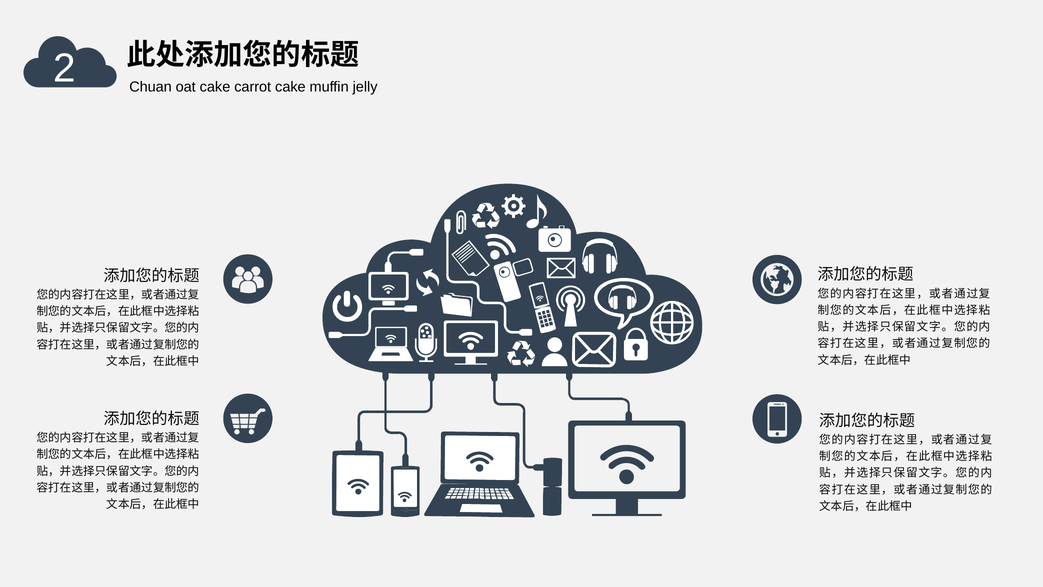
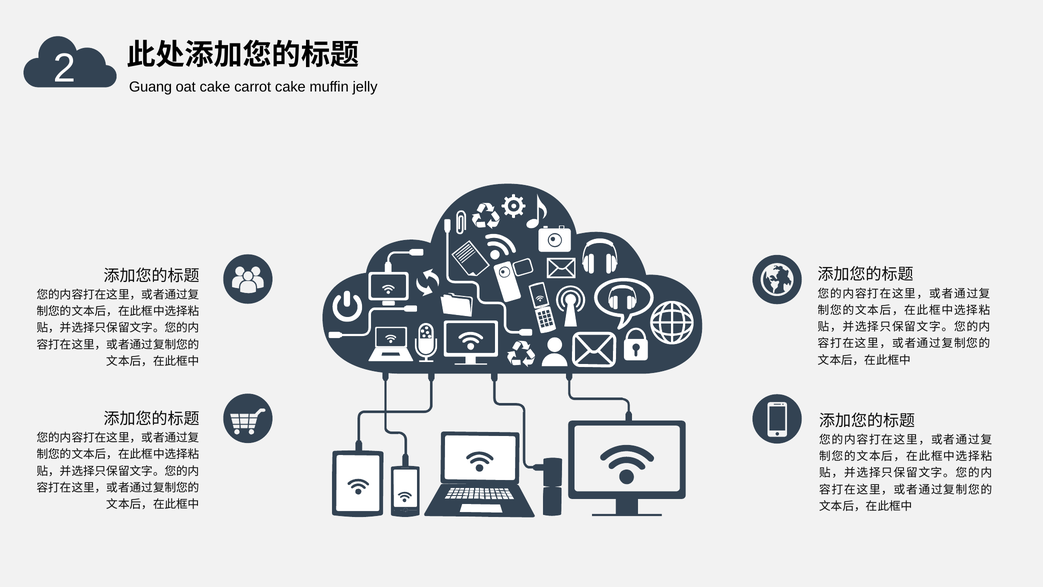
Chuan: Chuan -> Guang (151, 87)
